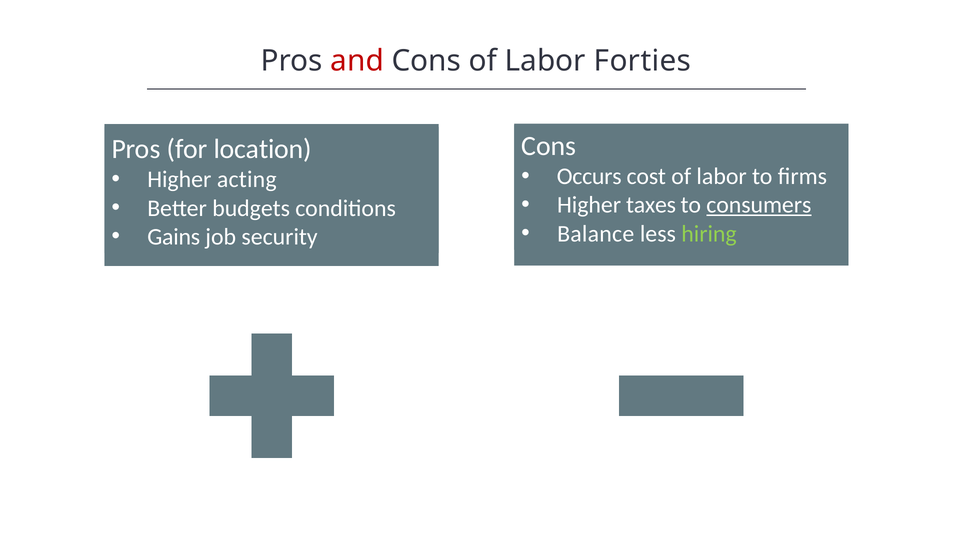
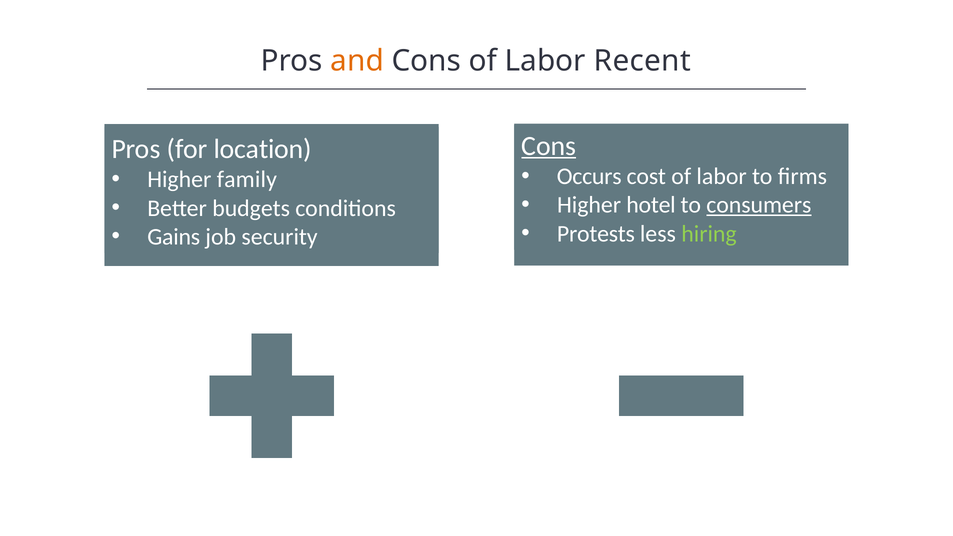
and colour: red -> orange (357, 61)
Forties: Forties -> Recent (642, 61)
Cons underline: none -> present (549, 146)
acting: acting -> family (247, 180)
taxes: taxes -> hotel (651, 205)
Balance: Balance -> Protests (596, 234)
